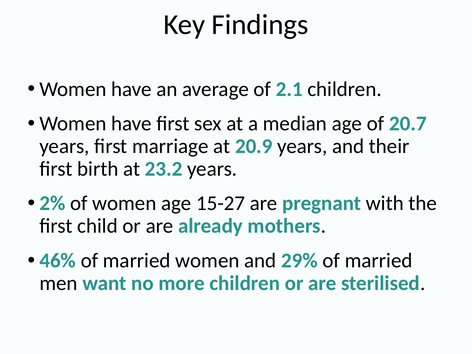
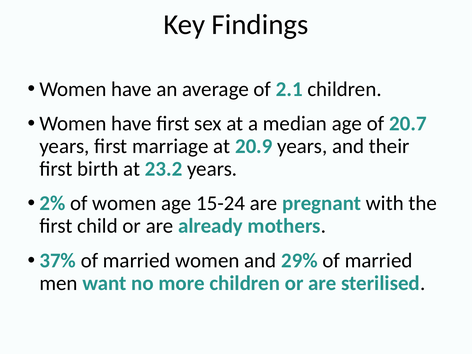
15-27: 15-27 -> 15-24 (221, 203)
46%: 46% -> 37% (58, 261)
